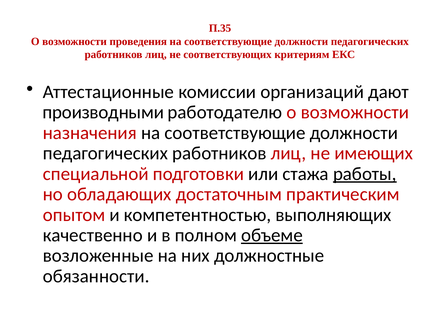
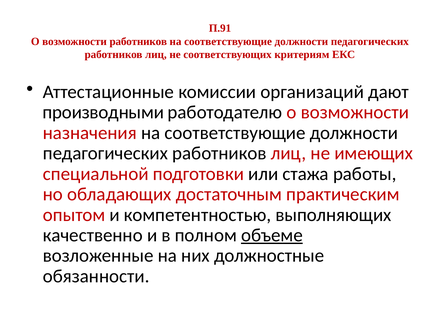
П.35: П.35 -> П.91 (220, 28)
возможности проведения: проведения -> работников (138, 41)
работы underline: present -> none (365, 174)
